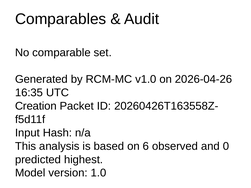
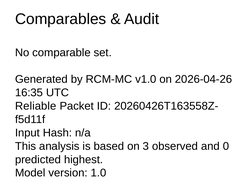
Creation: Creation -> Reliable (36, 106)
6: 6 -> 3 (146, 146)
